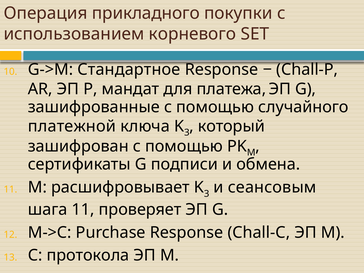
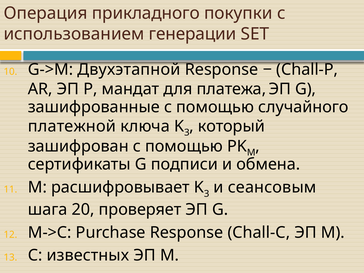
корневого: корневого -> генерации (193, 34)
Стандартное: Стандартное -> Двухэтапной (129, 70)
шага 11: 11 -> 20 (83, 209)
протокола: протокола -> известных (88, 255)
